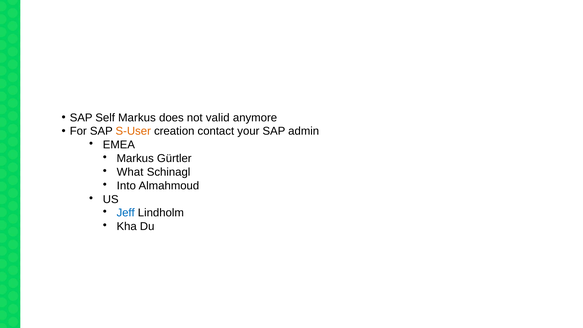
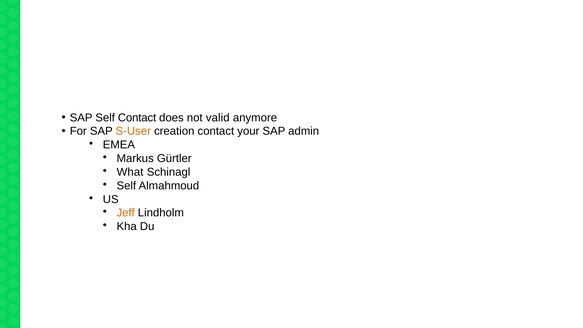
Self Markus: Markus -> Contact (137, 118)
Into: Into -> Self (126, 186)
Jeff colour: blue -> orange (126, 213)
